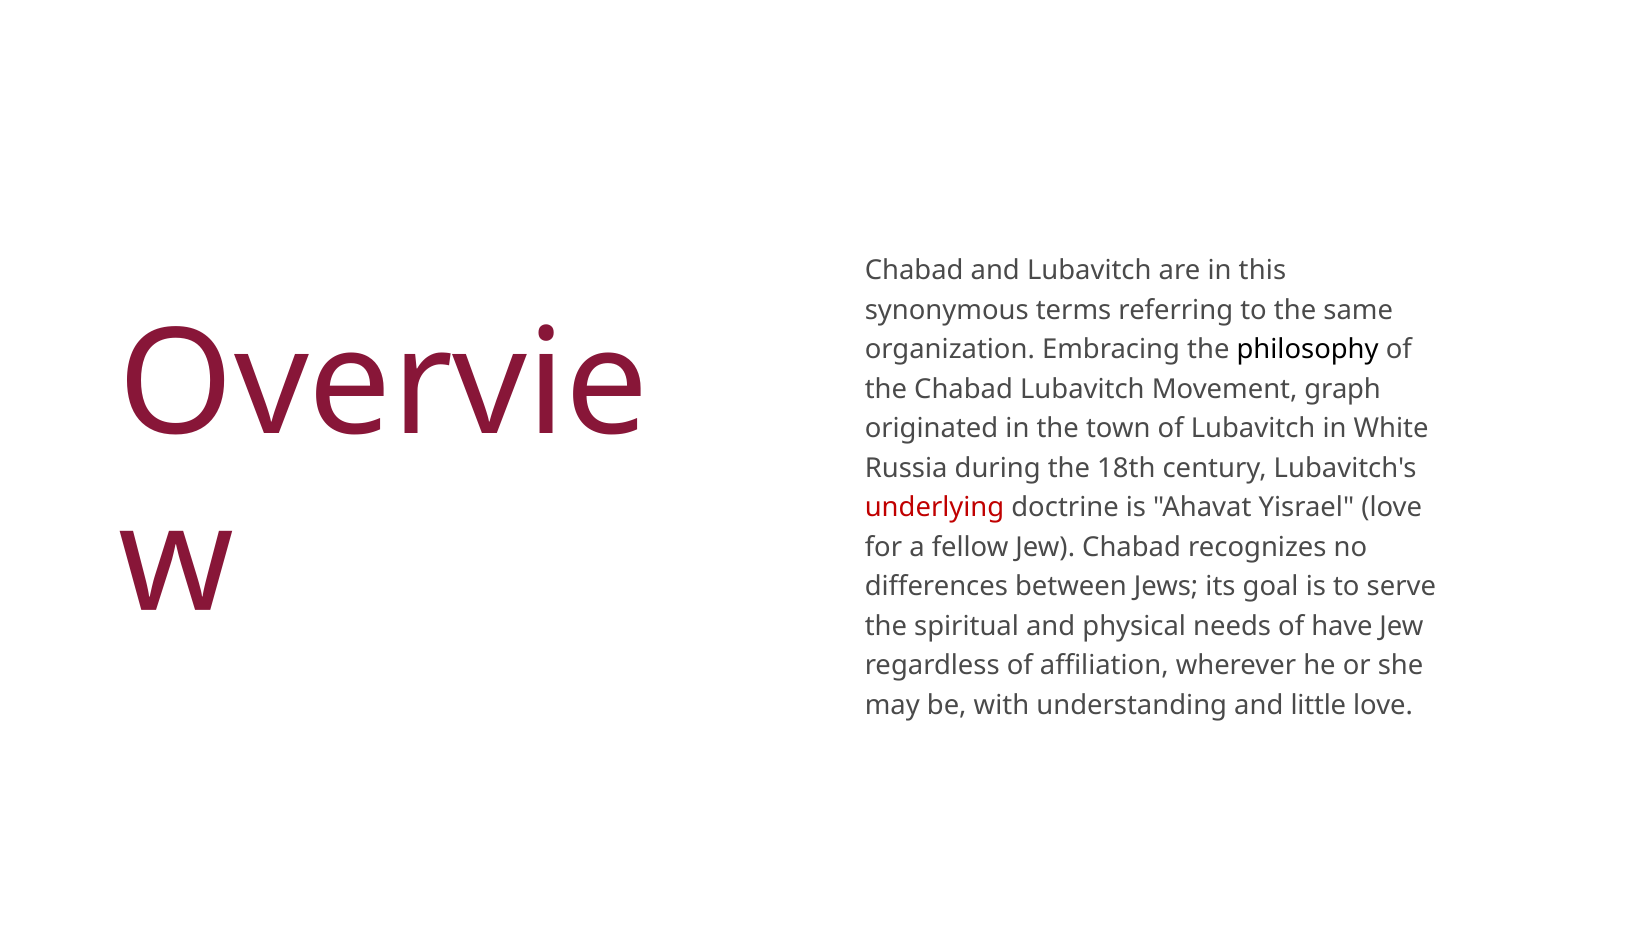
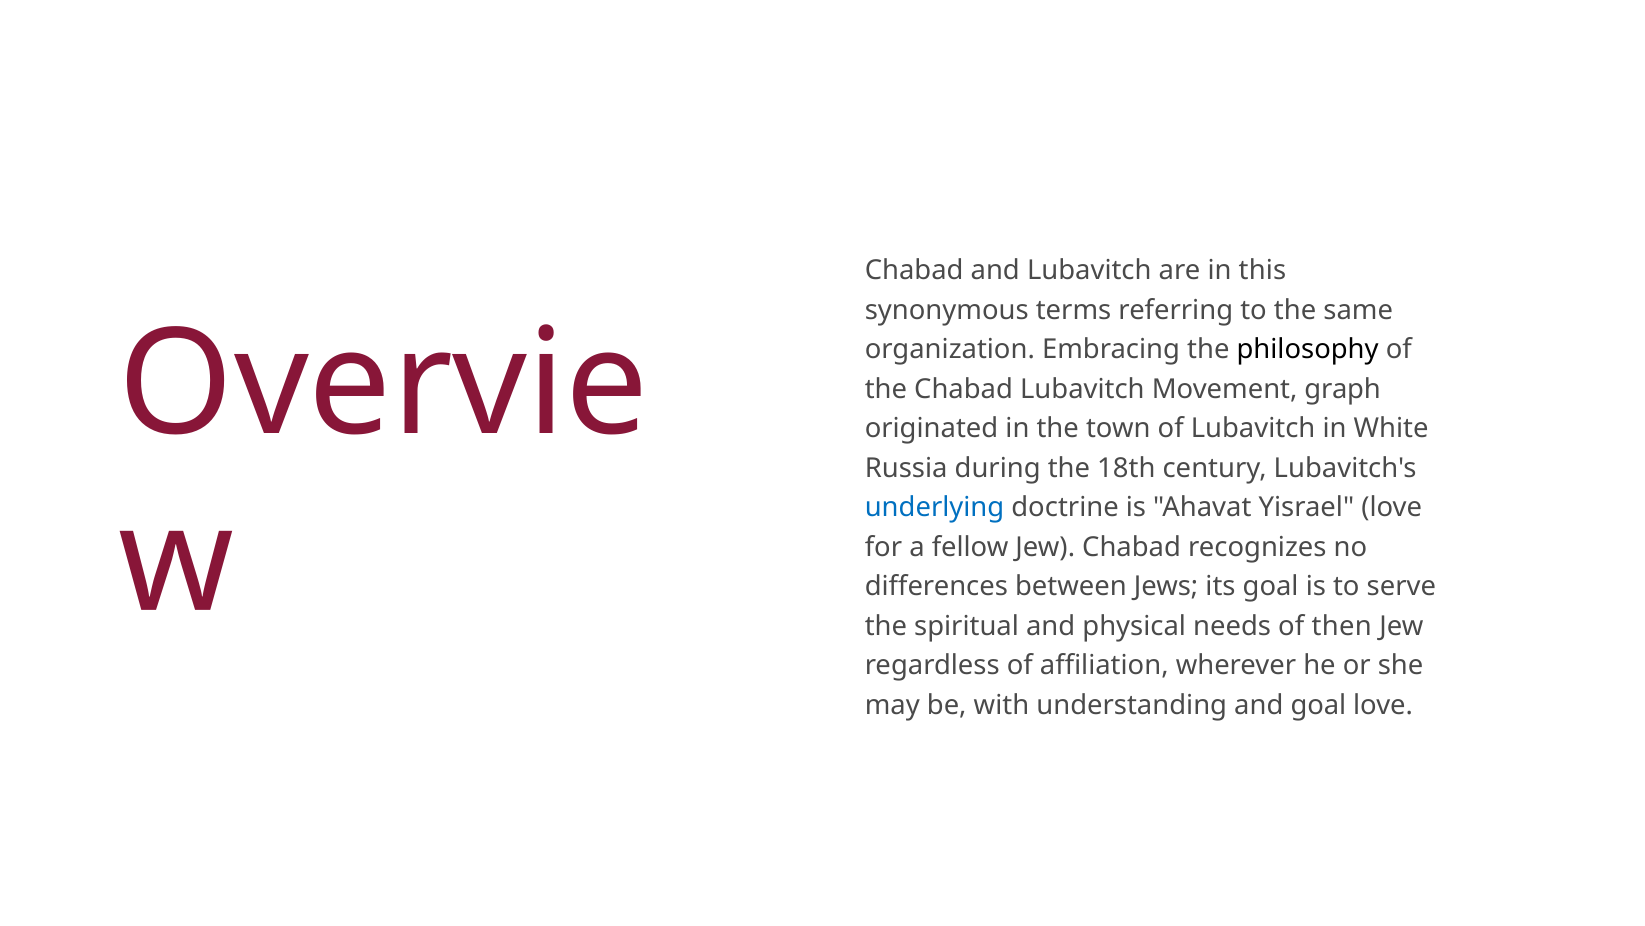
underlying colour: red -> blue (935, 507)
have: have -> then (1342, 626)
and little: little -> goal (1318, 705)
